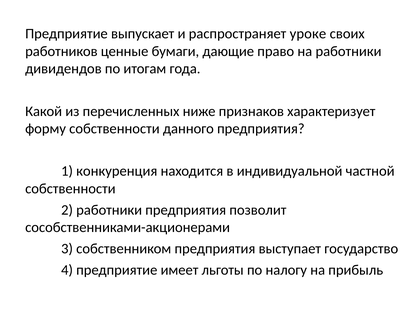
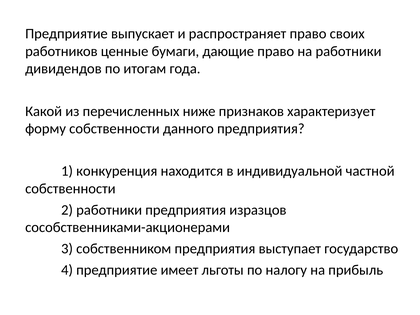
распространяет уроке: уроке -> право (308, 34)
позволит: позволит -> изразцов (258, 210)
